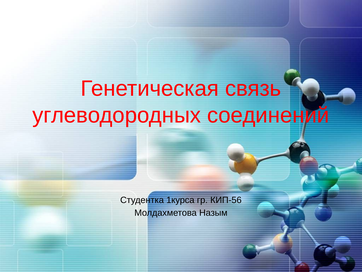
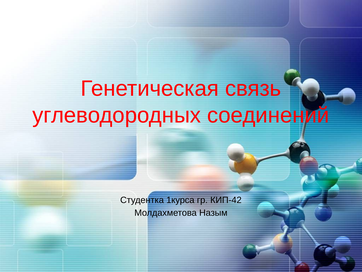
КИП-56: КИП-56 -> КИП-42 (226, 200)
